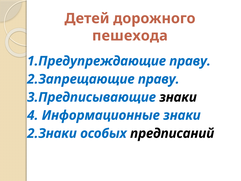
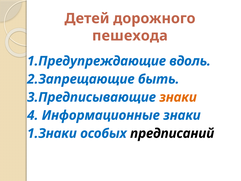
1.Предупреждающие праву: праву -> вдоль (190, 61)
2.Запрещающие праву: праву -> быть (159, 79)
знаки colour: black -> orange (178, 97)
2.Знаки: 2.Знаки -> 1.Знаки (52, 133)
